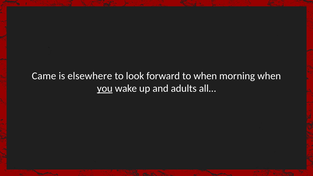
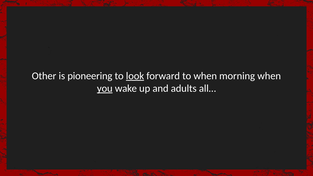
Came: Came -> Other (44, 76)
elsewhere: elsewhere -> pioneering (90, 76)
look underline: none -> present (135, 76)
